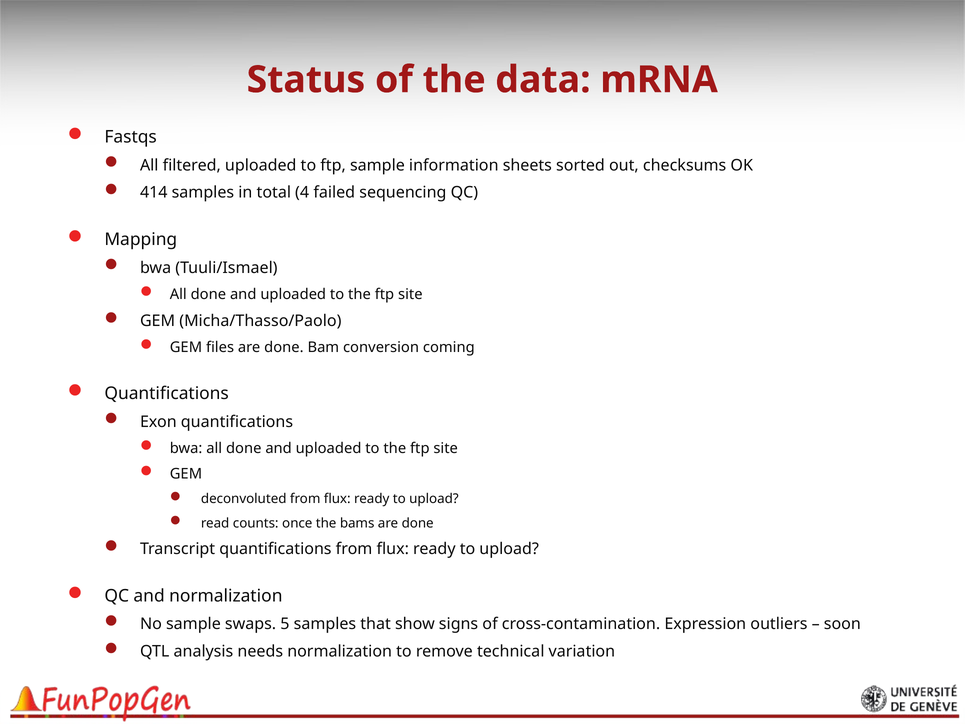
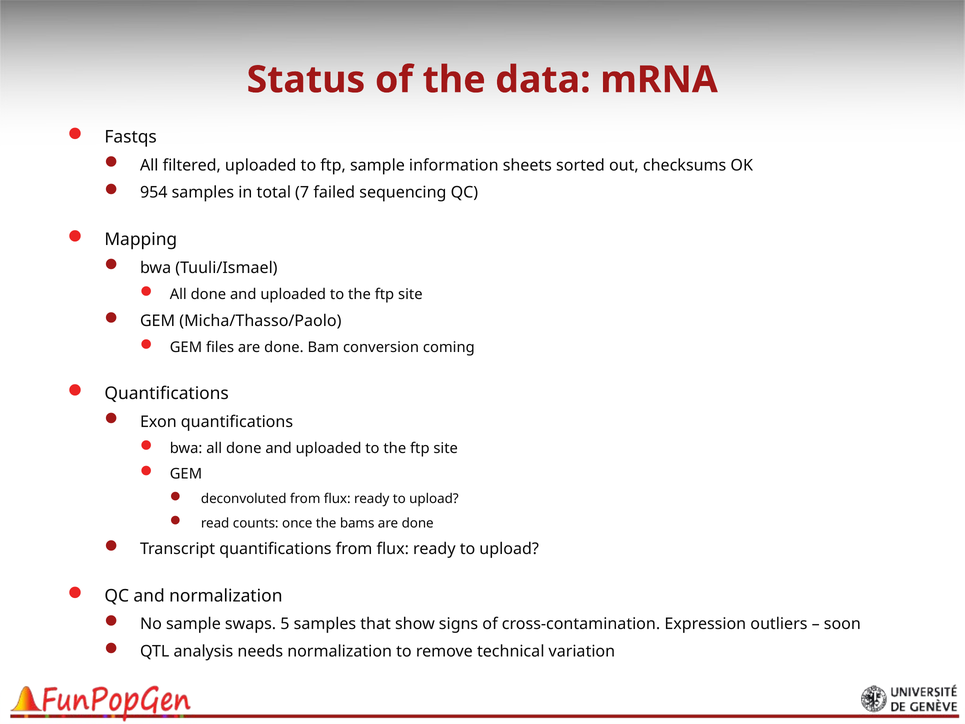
414: 414 -> 954 (154, 193)
4: 4 -> 7 (302, 193)
